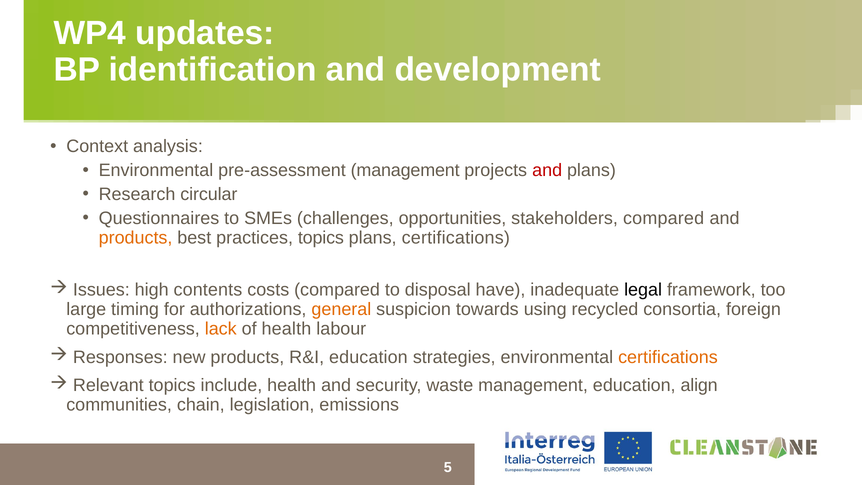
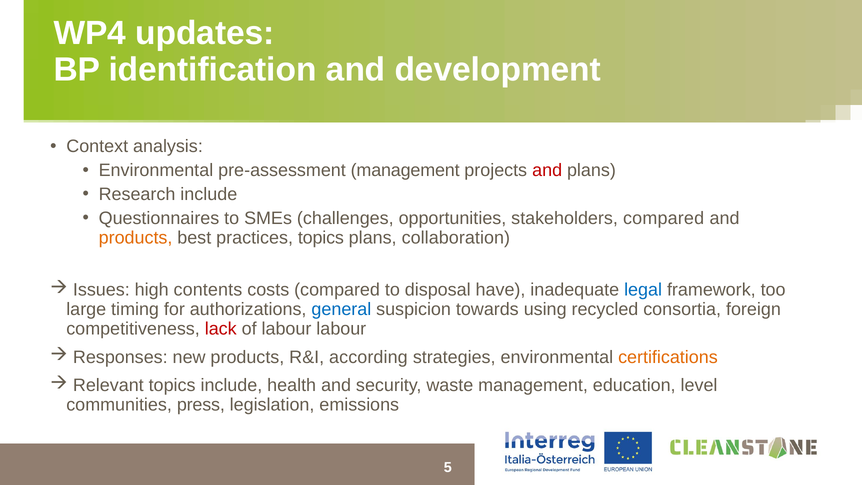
Research circular: circular -> include (209, 194)
plans certifications: certifications -> collaboration (456, 238)
legal colour: black -> blue (643, 290)
general colour: orange -> blue (341, 309)
lack colour: orange -> red (221, 329)
of health: health -> labour (286, 329)
R&I education: education -> according (368, 357)
align: align -> level (699, 385)
chain: chain -> press (201, 405)
